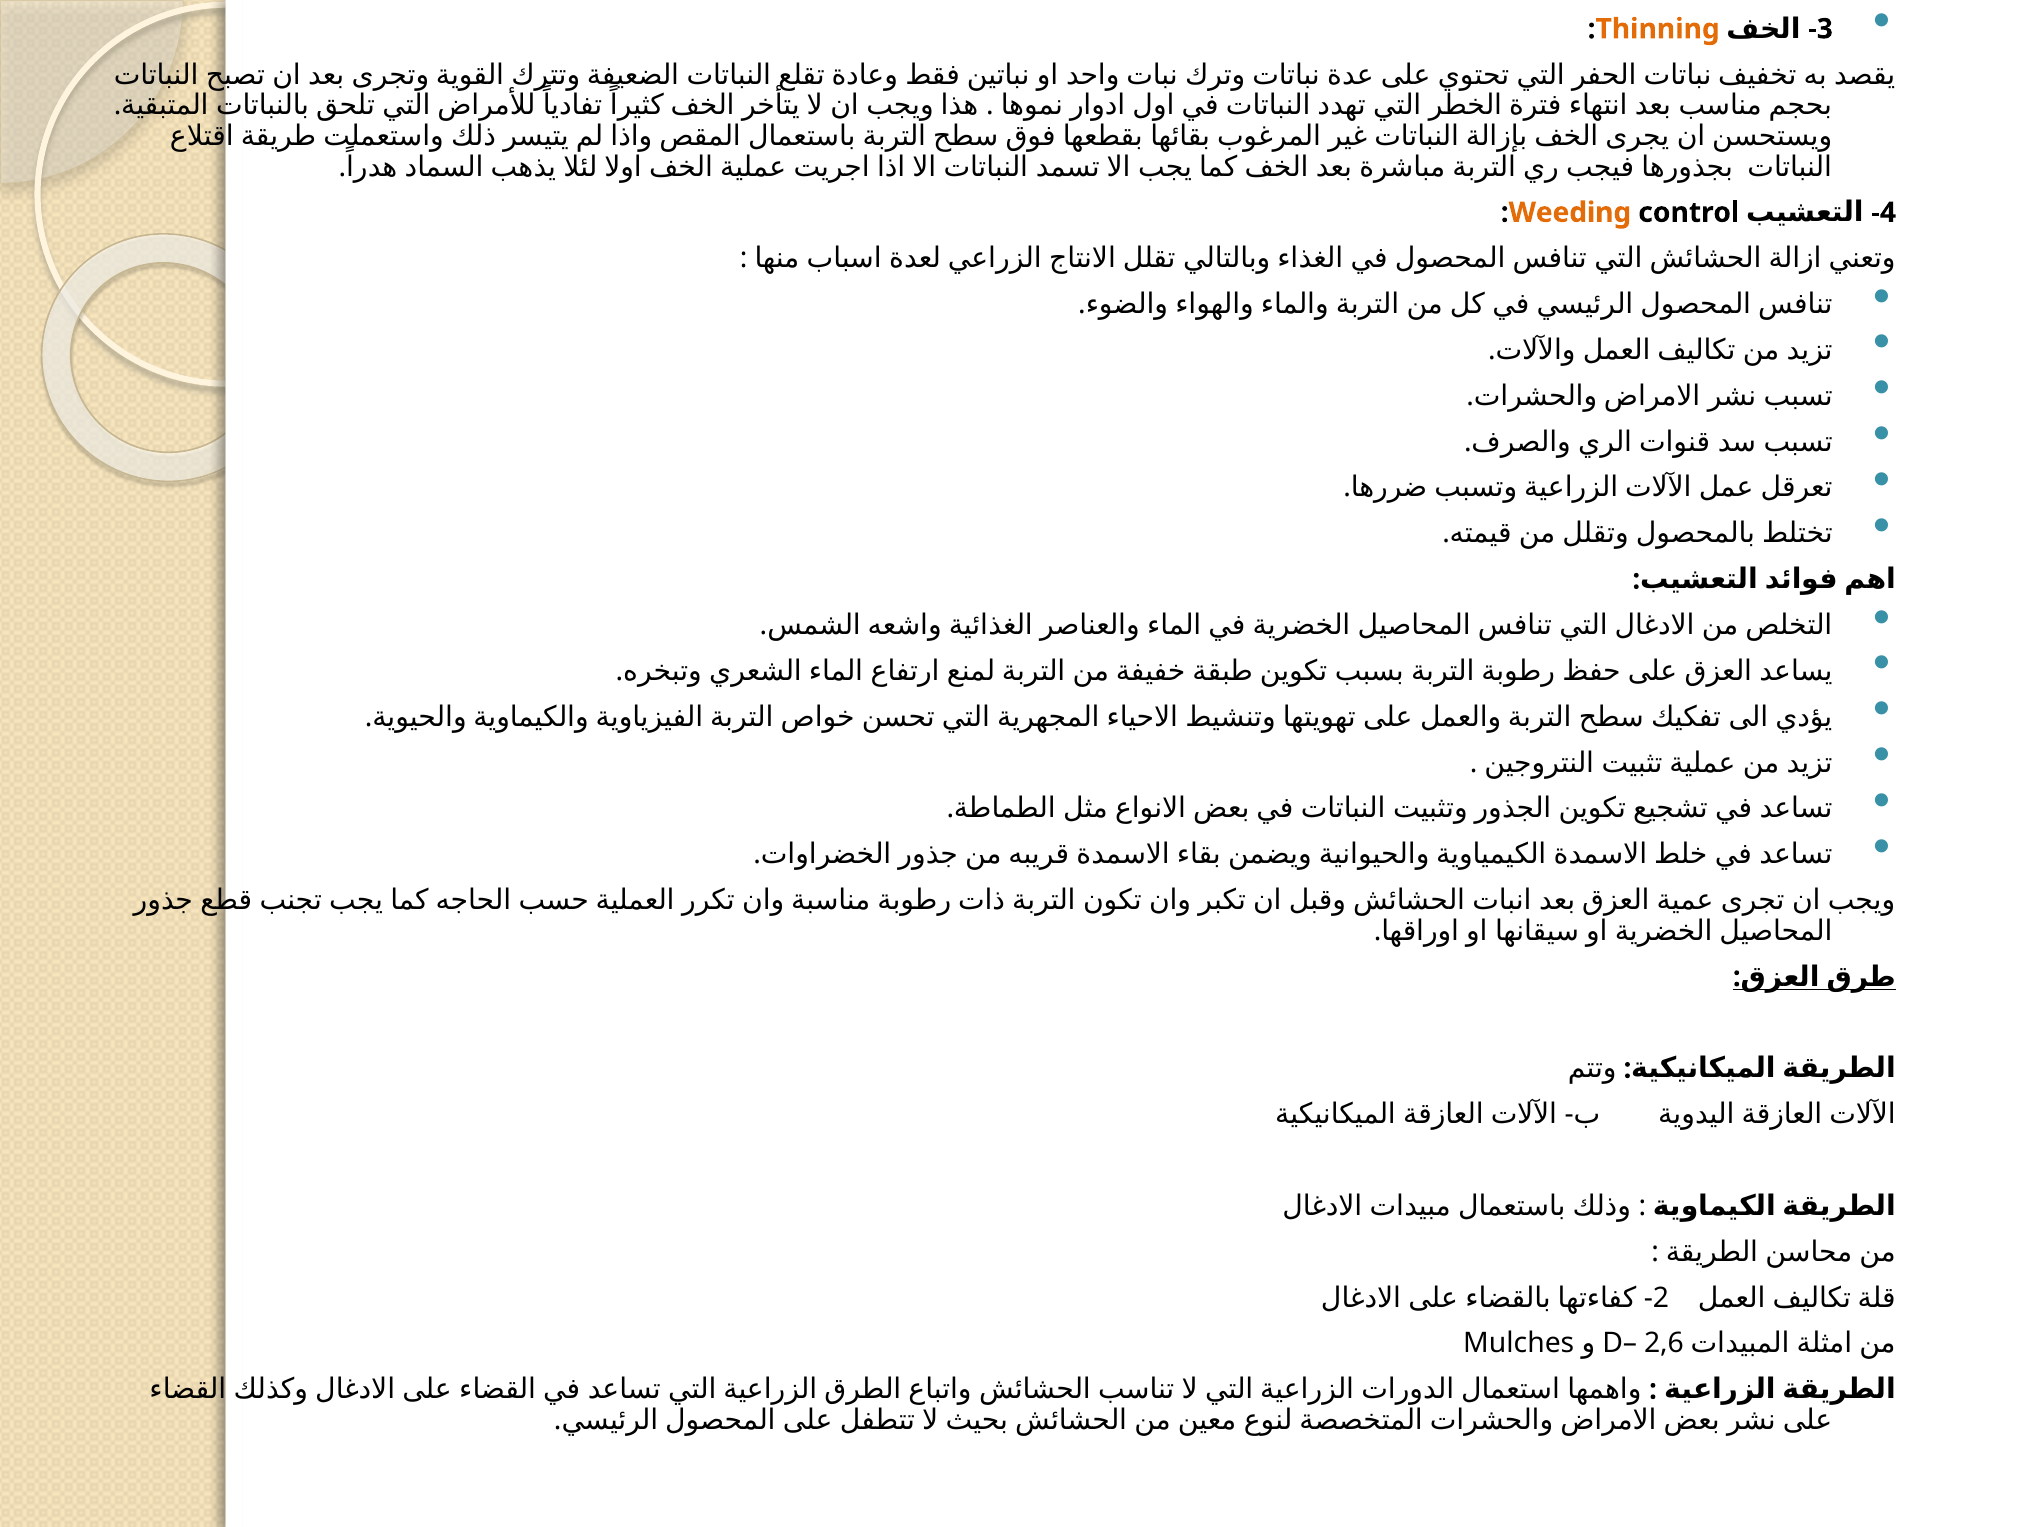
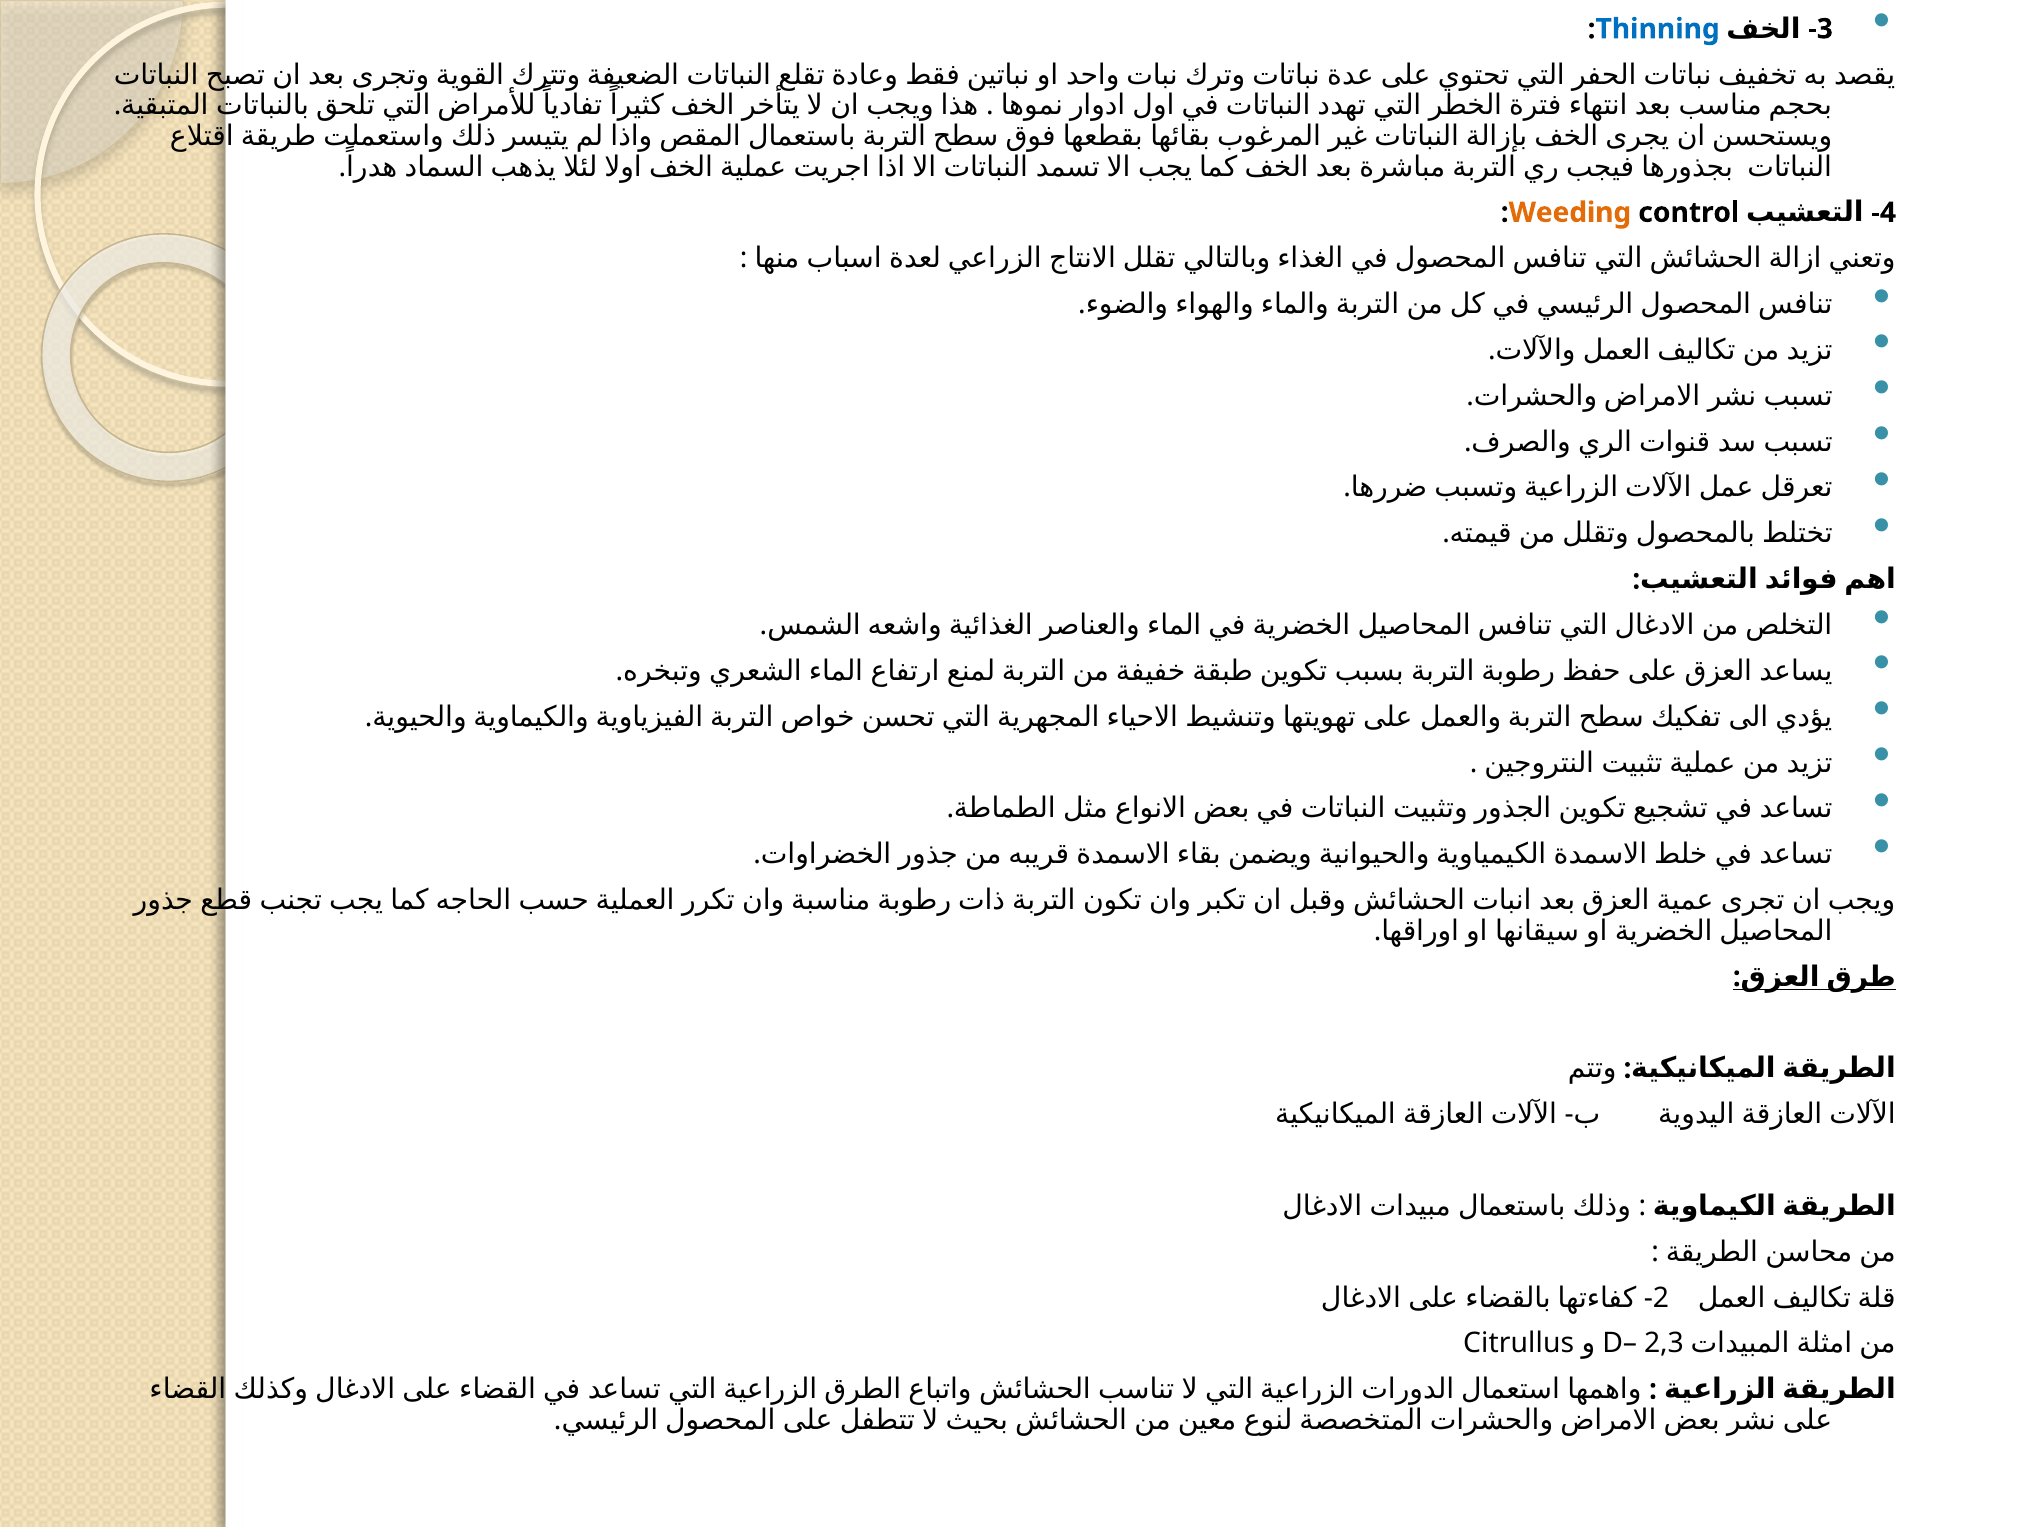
Thinning colour: orange -> blue (1658, 29)
Mulches: Mulches -> Citrullus (1519, 1344)
2,6: 2,6 -> 2,3 (1664, 1344)
